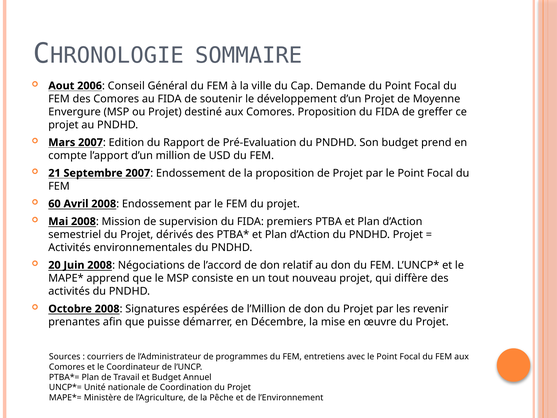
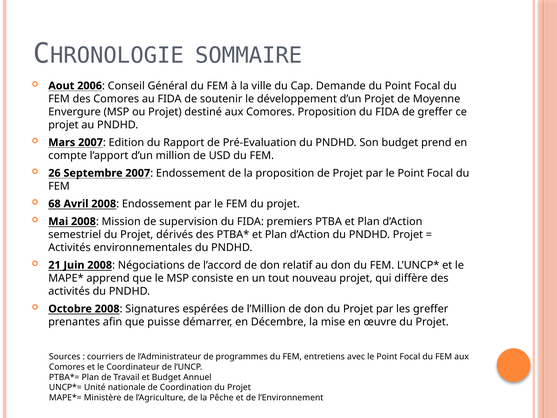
21: 21 -> 26 (54, 173)
60: 60 -> 68 (54, 204)
20: 20 -> 21 (54, 265)
les revenir: revenir -> greffer (431, 309)
